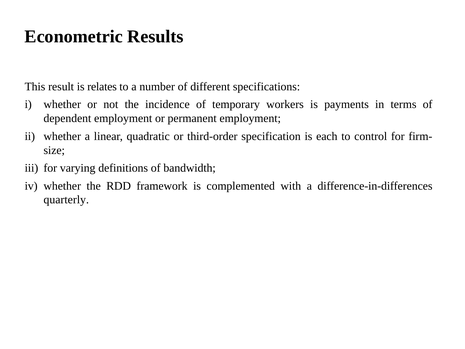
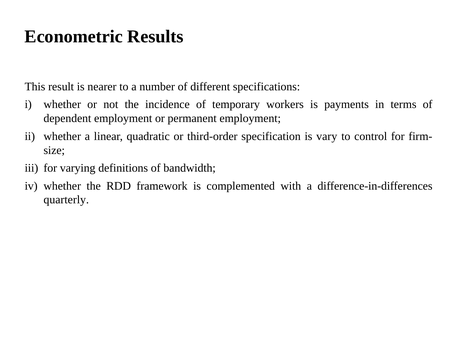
relates: relates -> nearer (102, 87)
each: each -> vary (327, 136)
